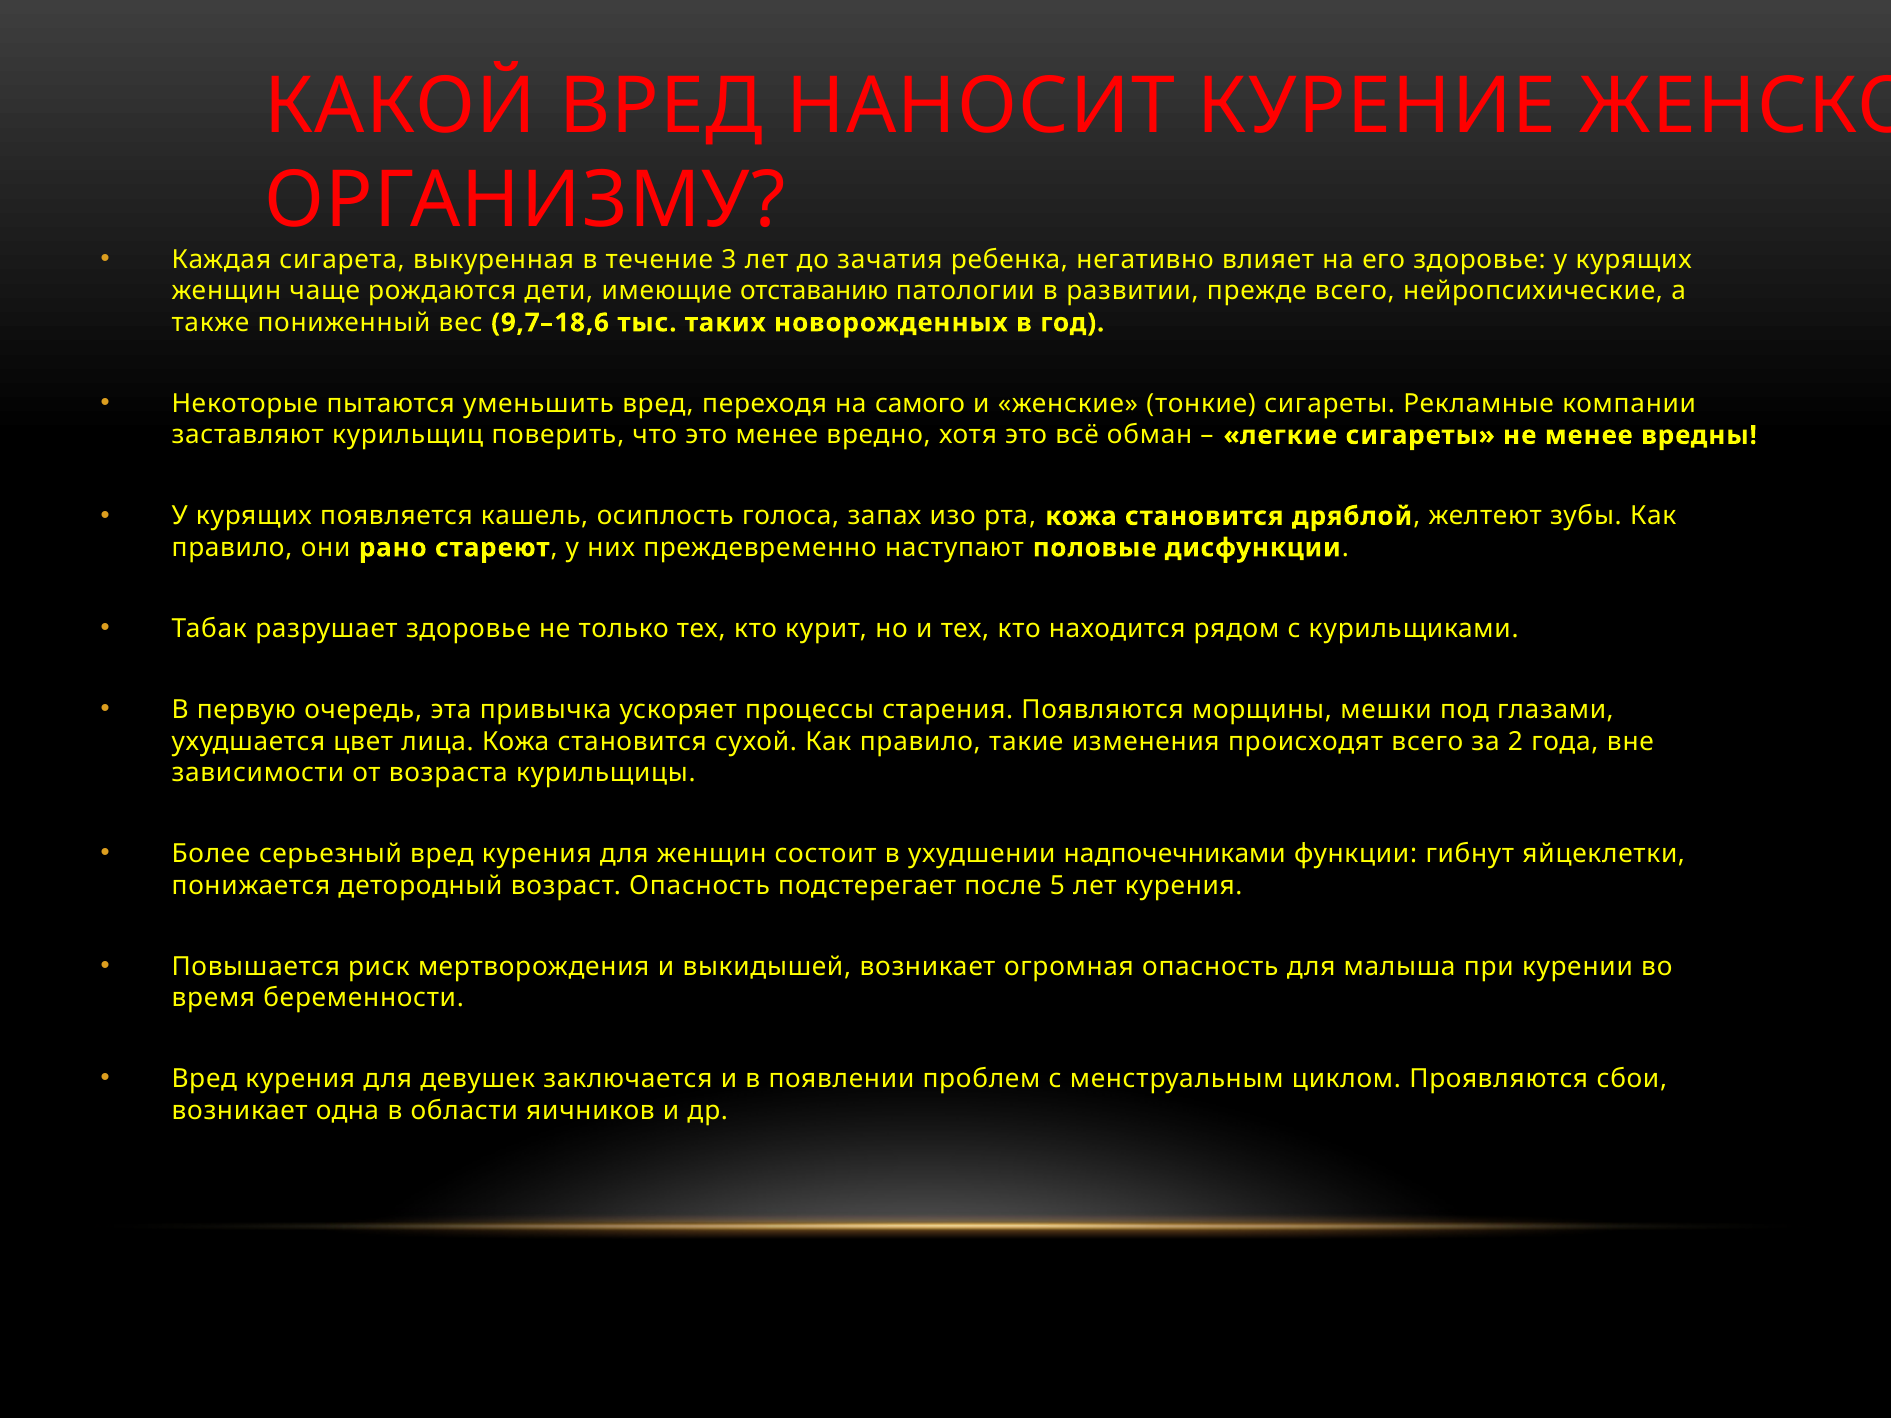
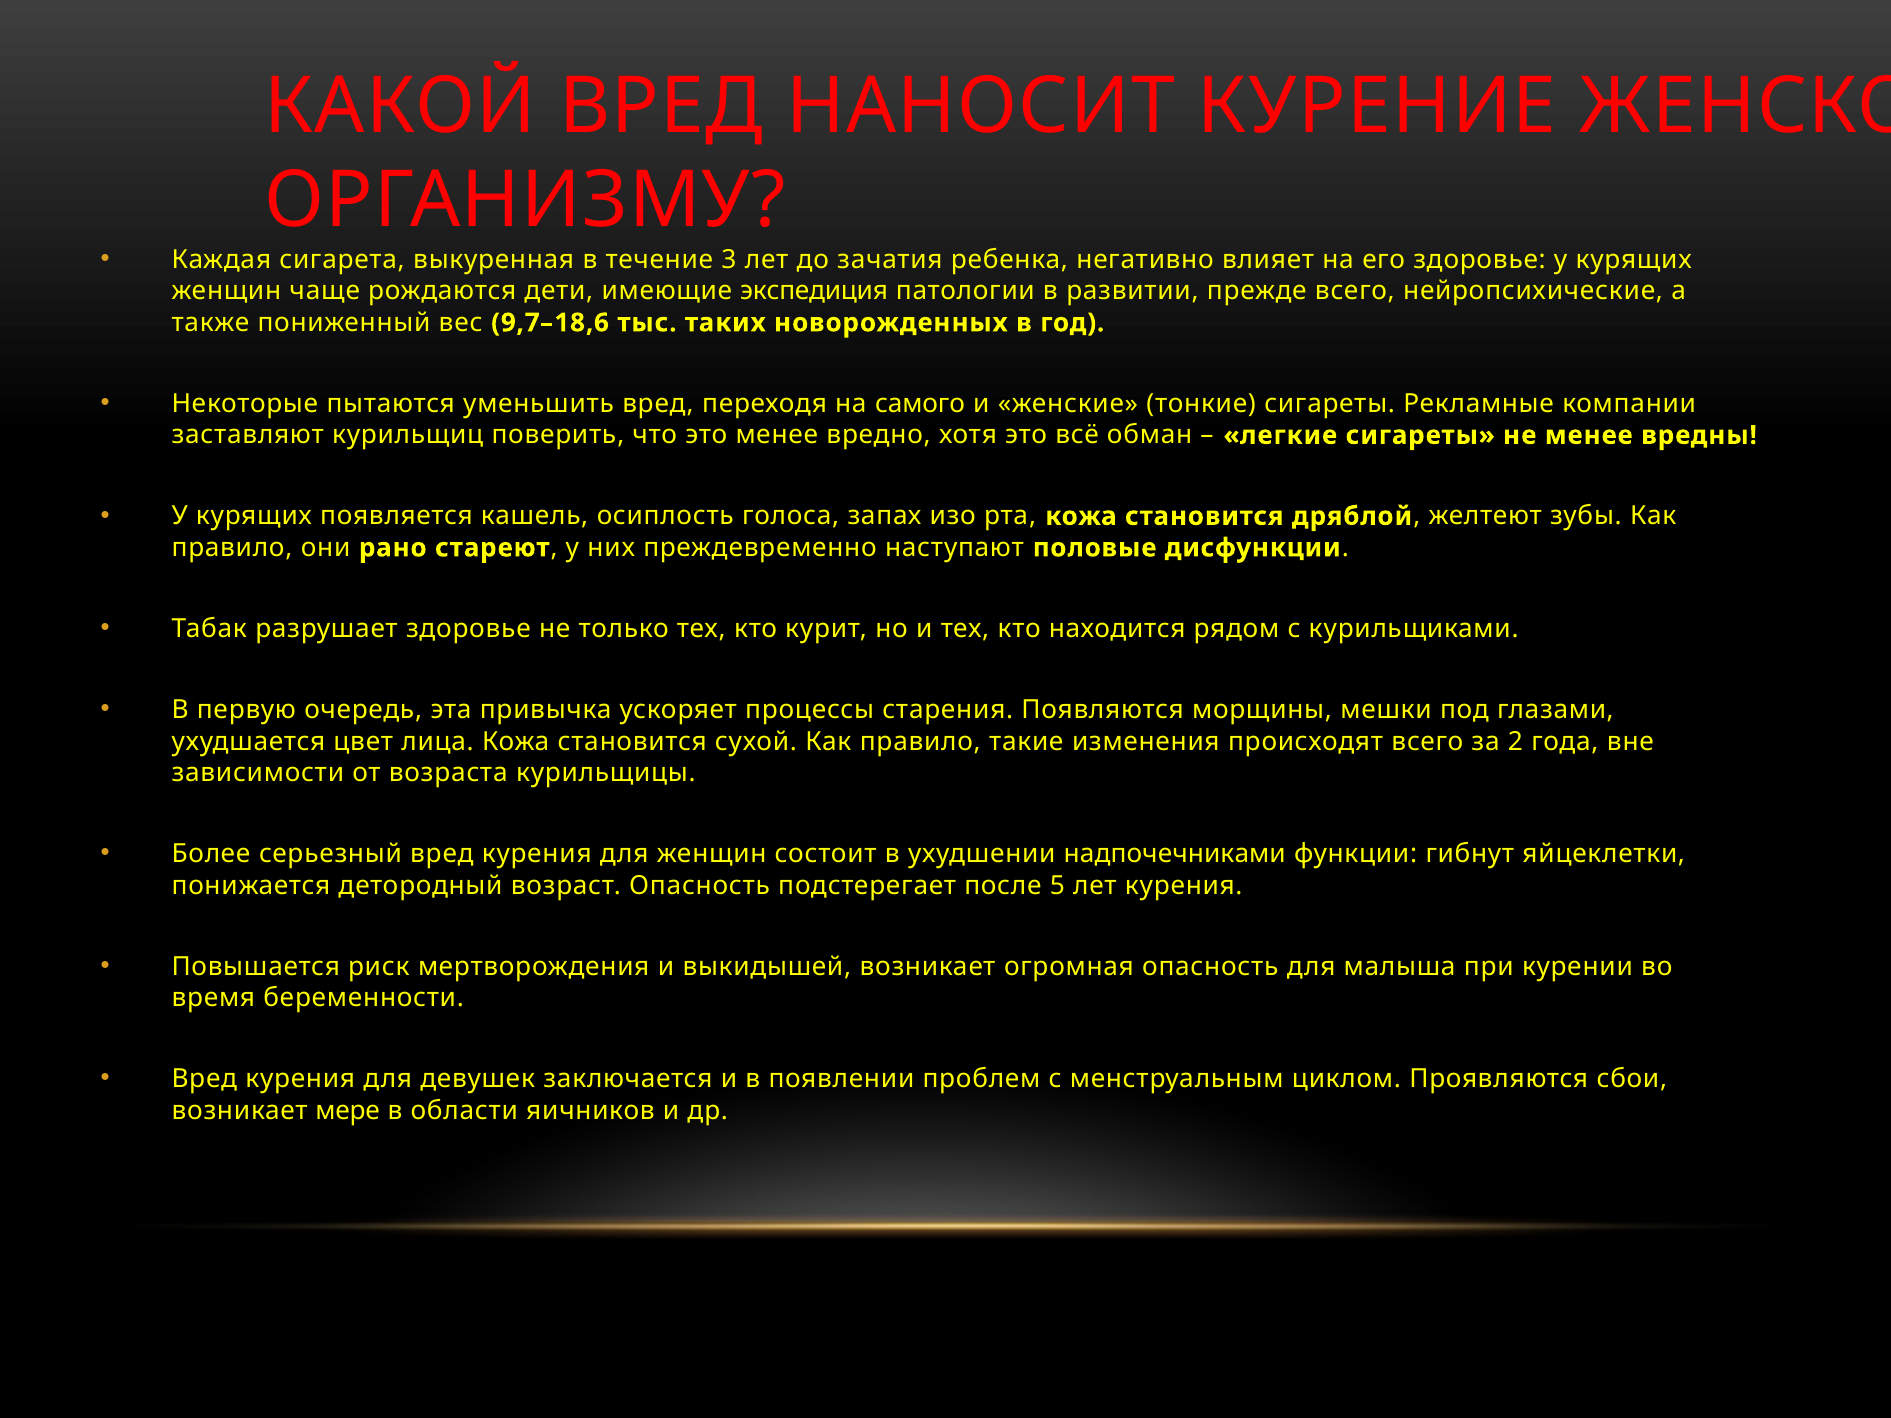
отставанию: отставанию -> экспедиция (814, 291)
одна: одна -> мере (348, 1111)
